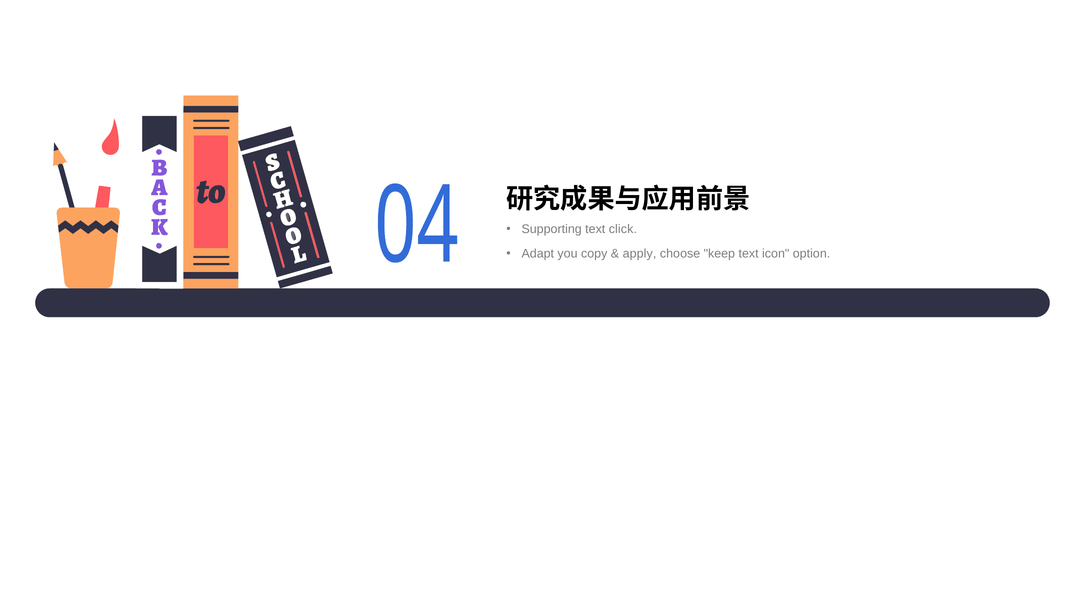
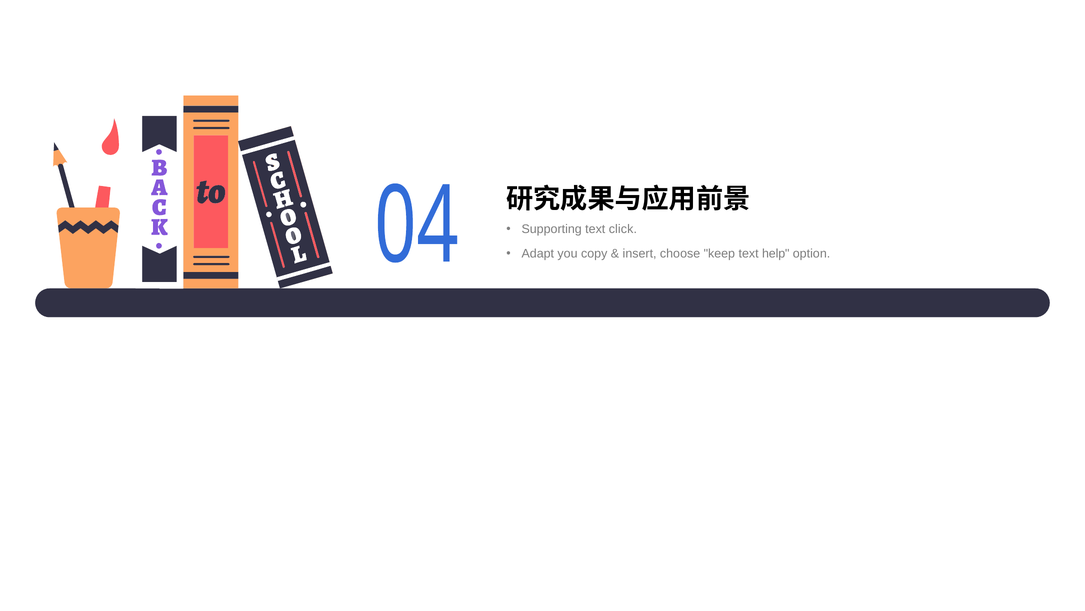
apply: apply -> insert (640, 254)
icon: icon -> help (776, 254)
